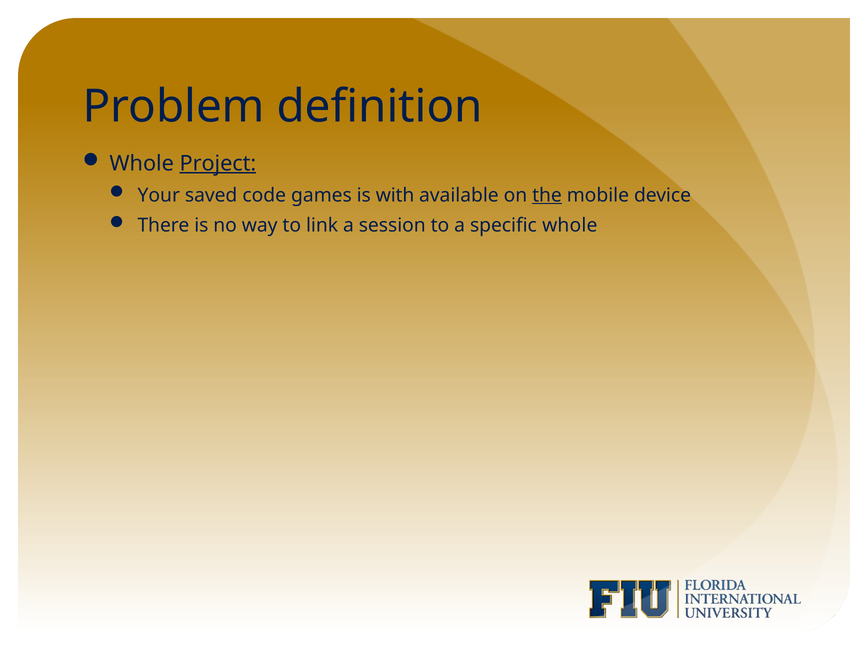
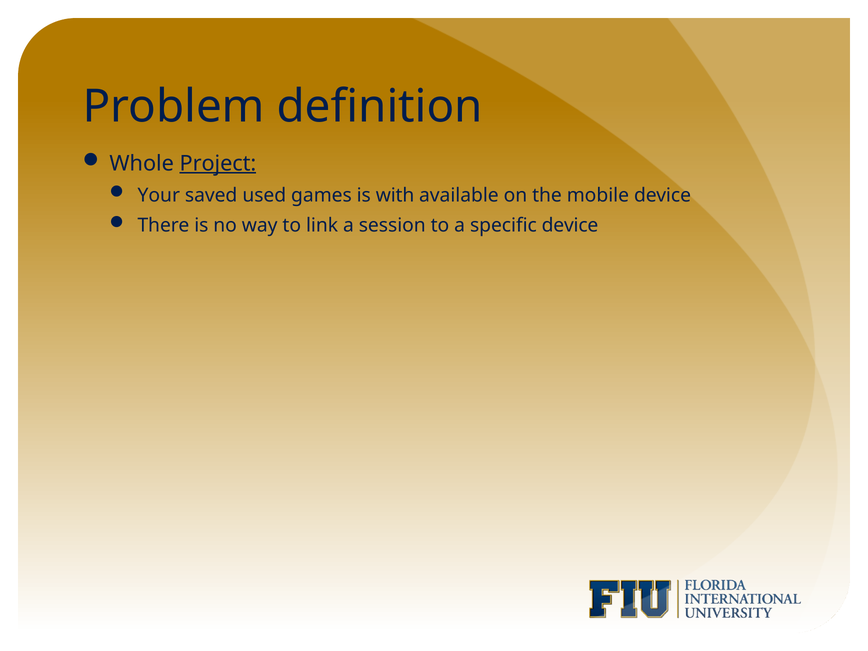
code: code -> used (264, 195)
the underline: present -> none (547, 195)
specific whole: whole -> device (570, 226)
